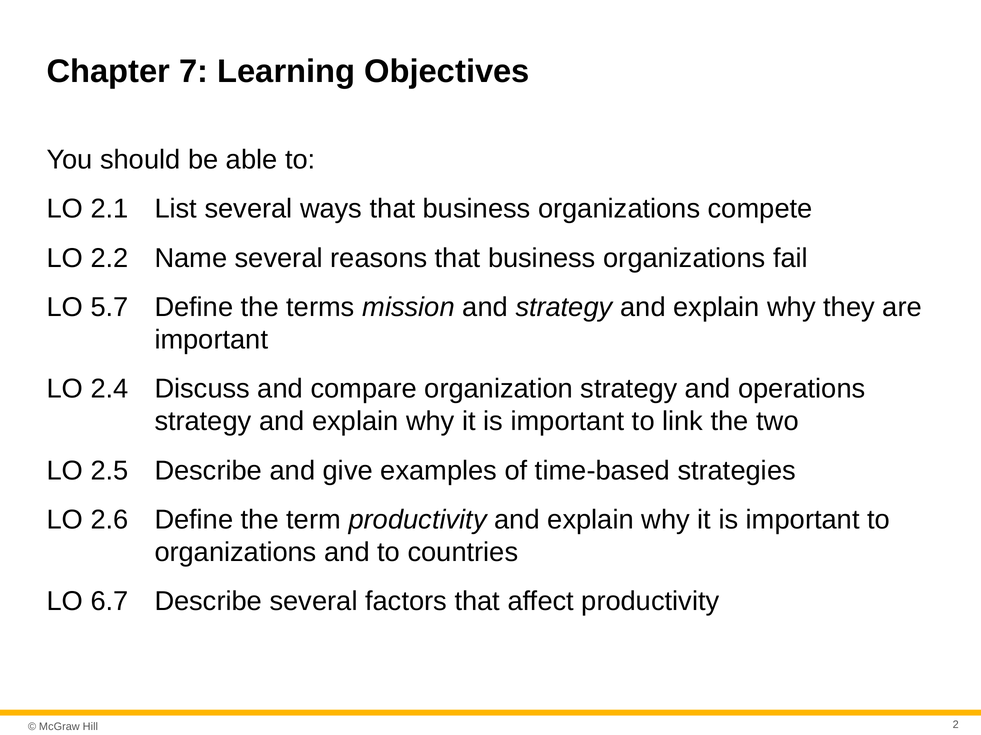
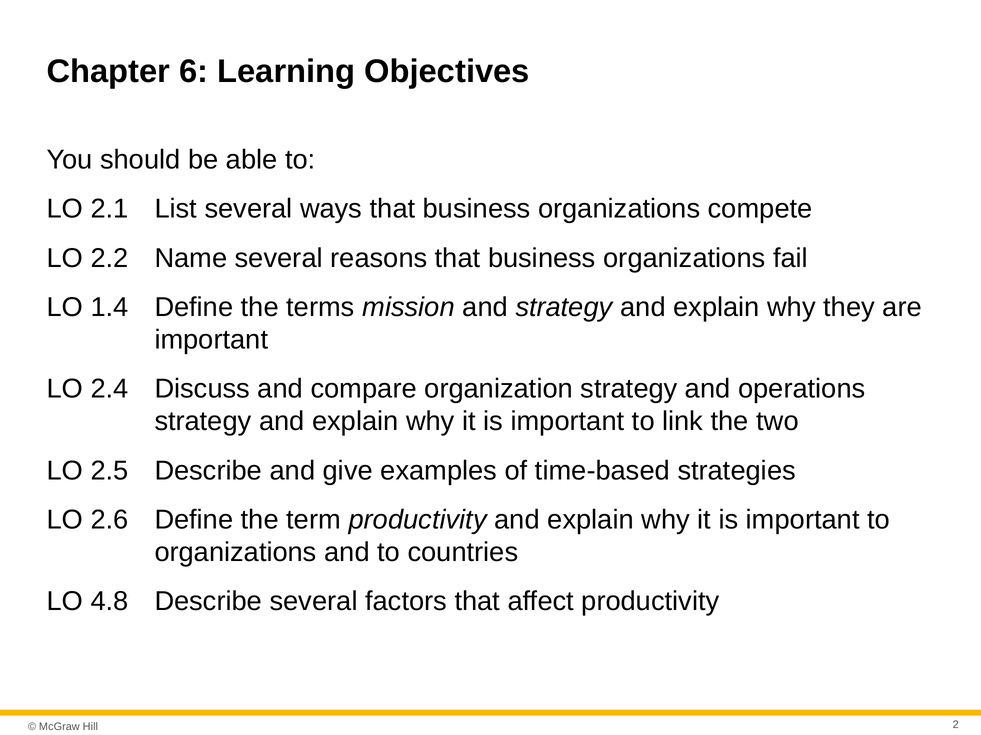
7: 7 -> 6 (194, 71)
5.7: 5.7 -> 1.4 (110, 307)
6.7: 6.7 -> 4.8 (110, 602)
